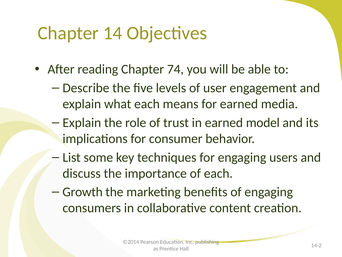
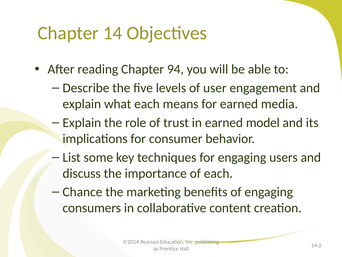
74: 74 -> 94 (175, 69)
Growth: Growth -> Chance (82, 192)
